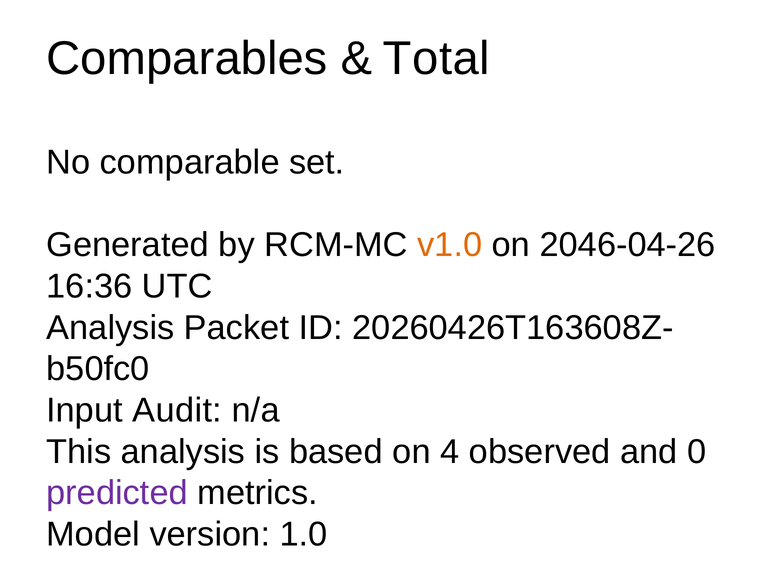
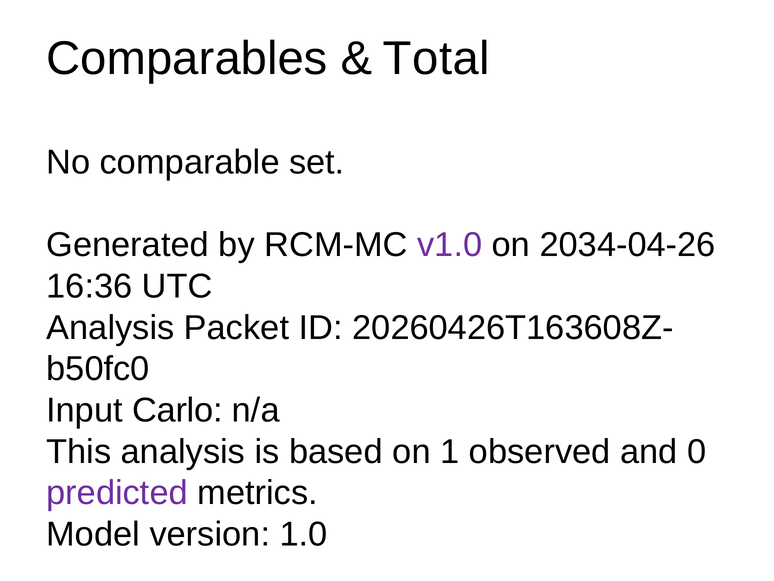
v1.0 colour: orange -> purple (450, 245)
2046-04-26: 2046-04-26 -> 2034-04-26 (628, 245)
Audit: Audit -> Carlo (178, 410)
4: 4 -> 1 (450, 451)
